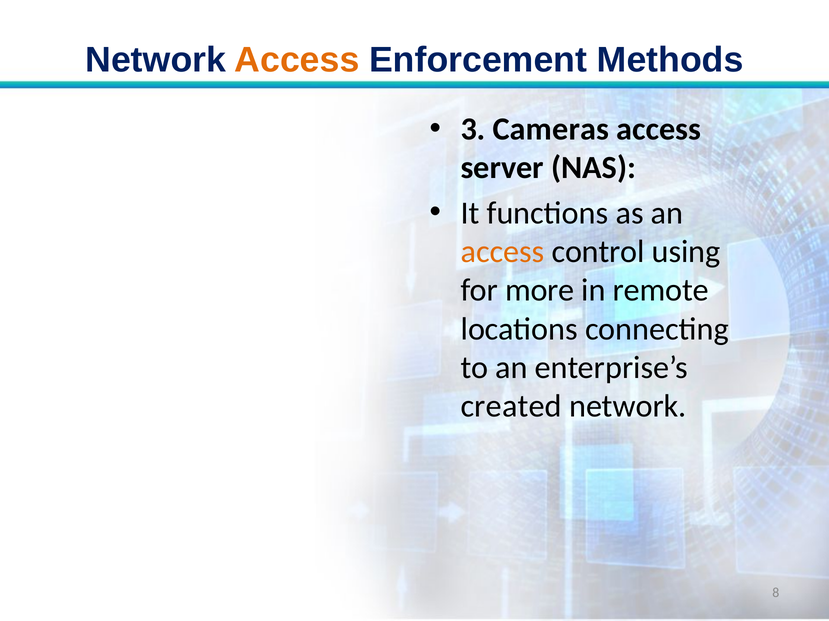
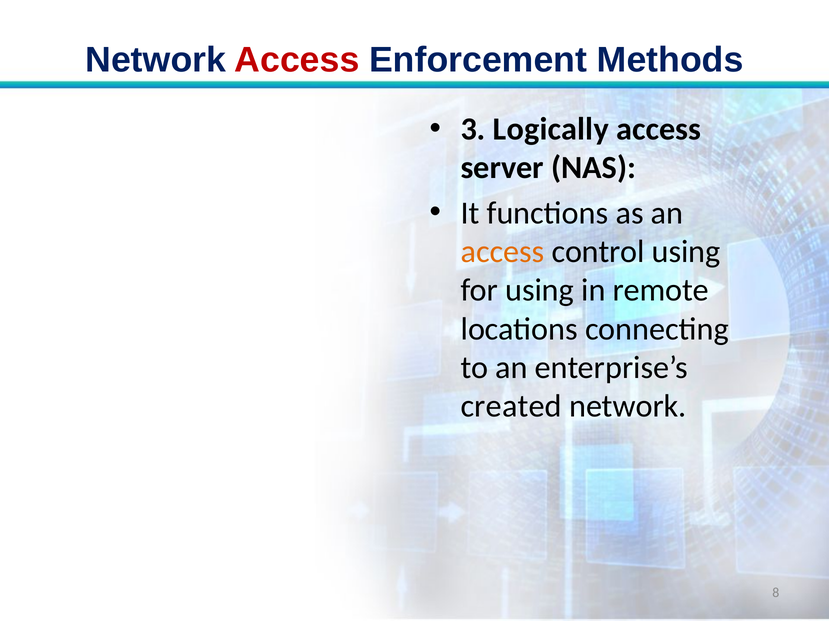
Access colour: orange -> red (297, 60)
Cameras: Cameras -> Logically (551, 129)
for more: more -> using (540, 291)
